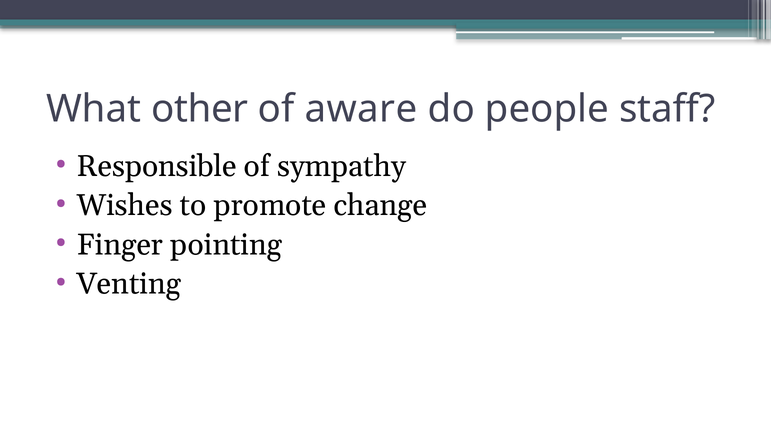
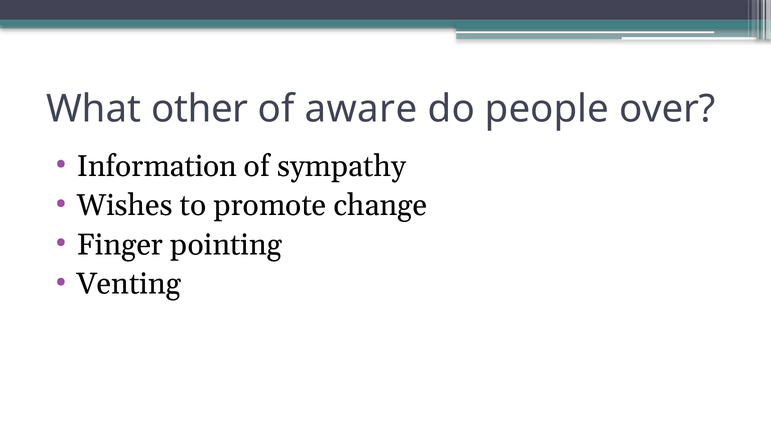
staff: staff -> over (667, 109)
Responsible: Responsible -> Information (157, 166)
